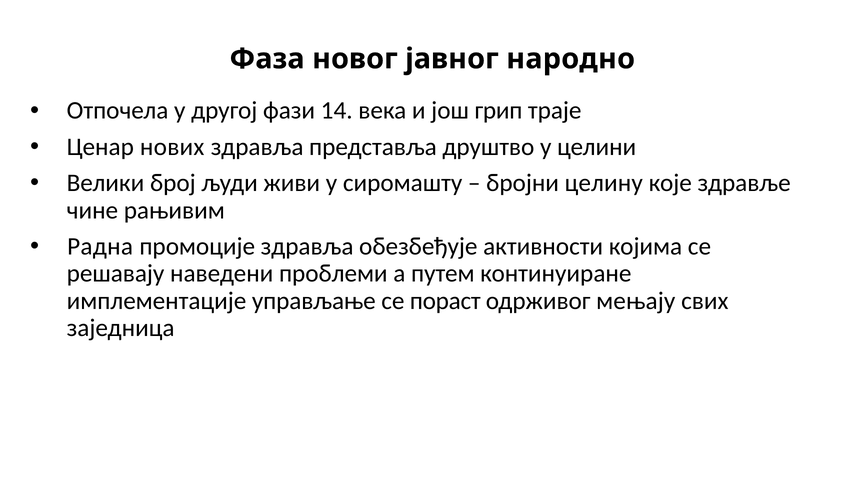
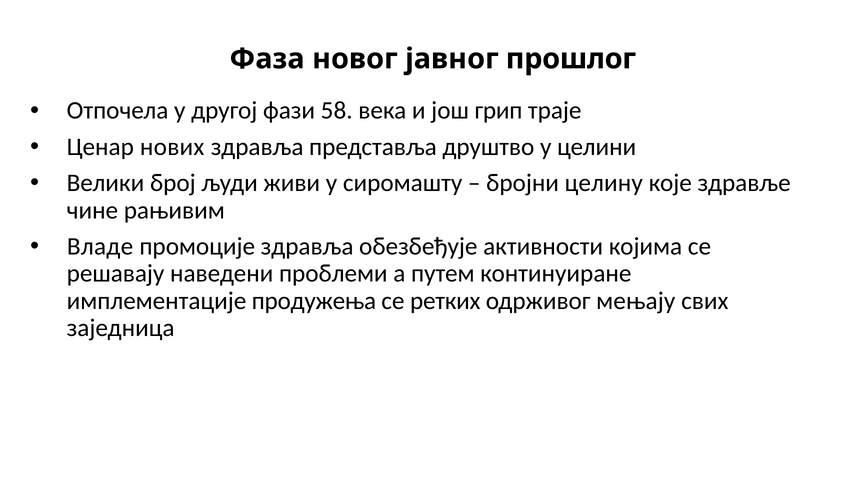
народно: народно -> прошлог (571, 59)
14: 14 -> 58 (337, 111)
Радна: Радна -> Владе (100, 247)
управљање: управљање -> продужења (314, 301)
пораст: пораст -> ретких (445, 301)
